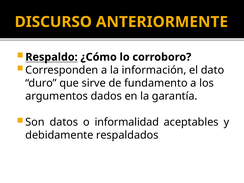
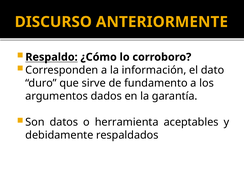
informalidad: informalidad -> herramienta (127, 122)
